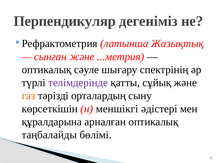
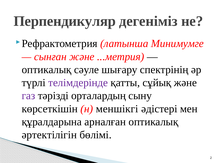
Жазықтық: Жазықтық -> Минимумге (177, 44)
газ colour: orange -> purple (28, 96)
таңбалайды: таңбалайды -> әртектілігін (49, 135)
